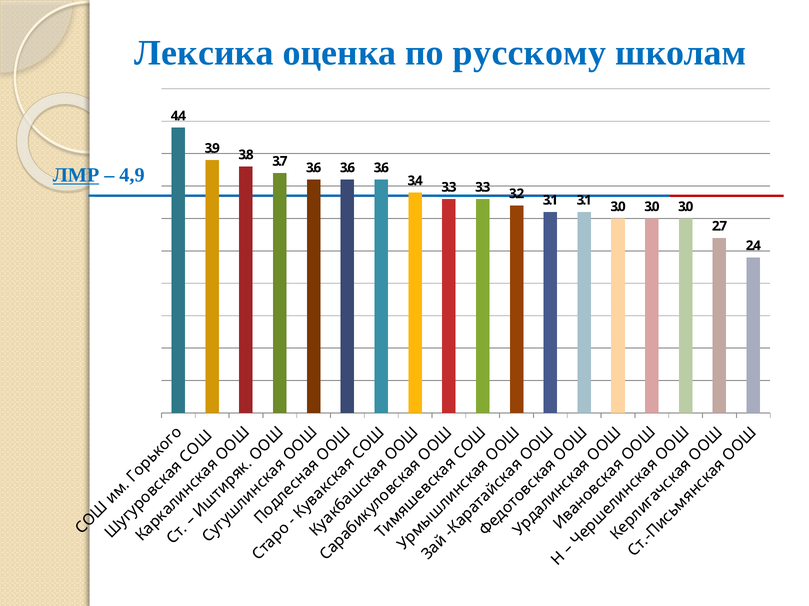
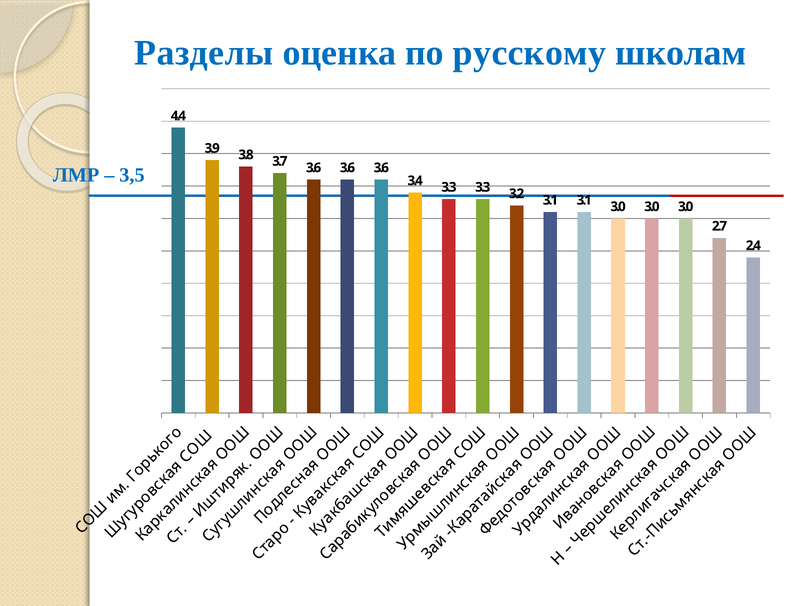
Лексика: Лексика -> Разделы (204, 53)
ЛМР underline: present -> none (76, 176)
4,9: 4,9 -> 3,5 (132, 176)
